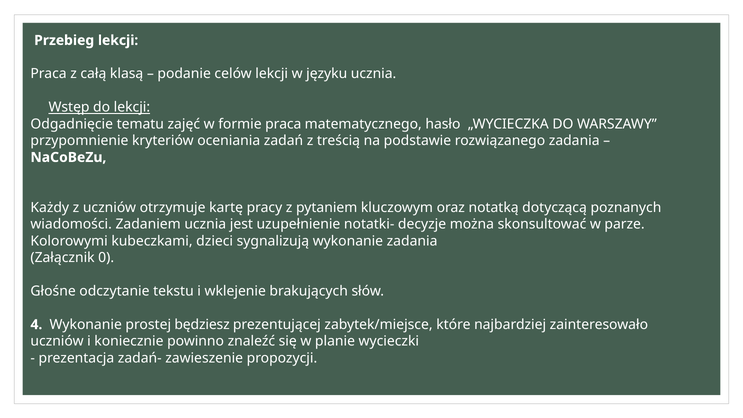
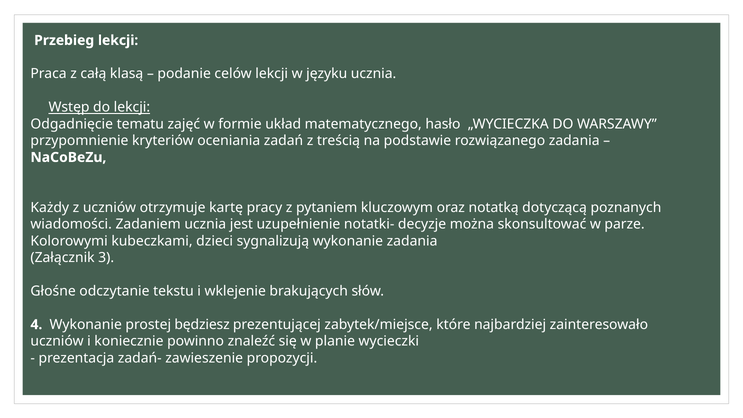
formie praca: praca -> układ (283, 124)
0: 0 -> 3 (106, 258)
